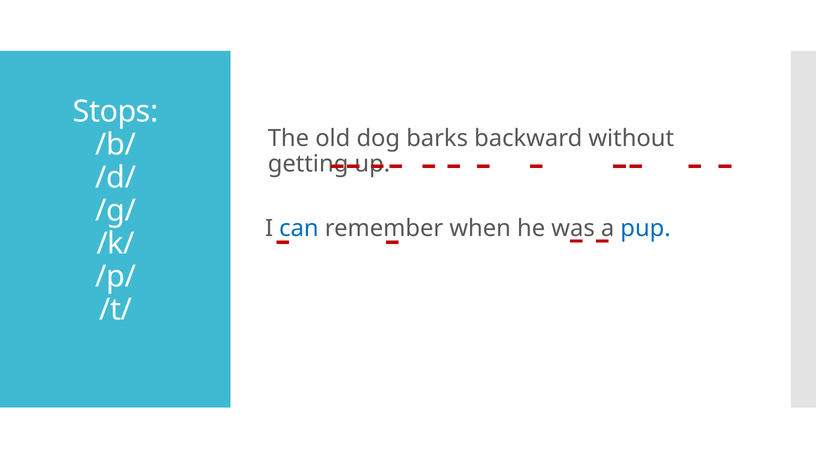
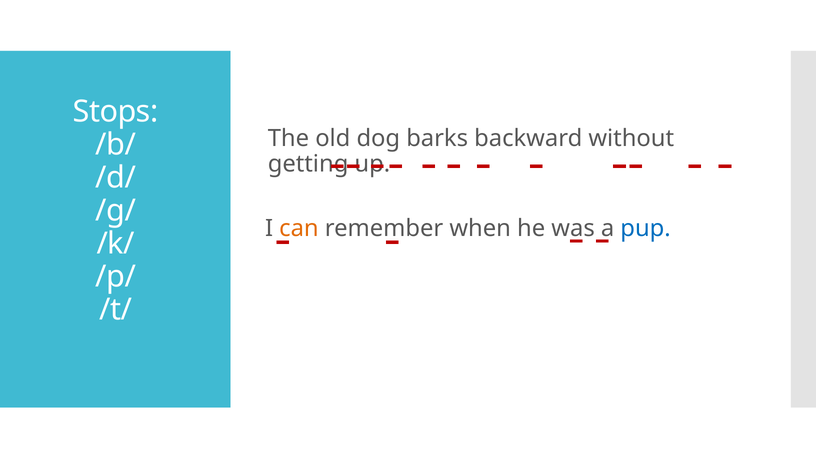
can colour: blue -> orange (299, 228)
